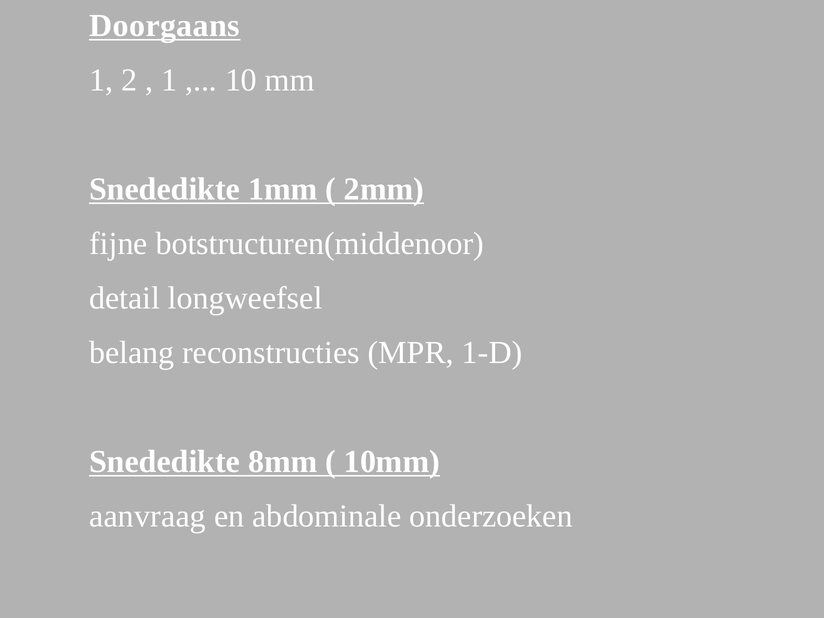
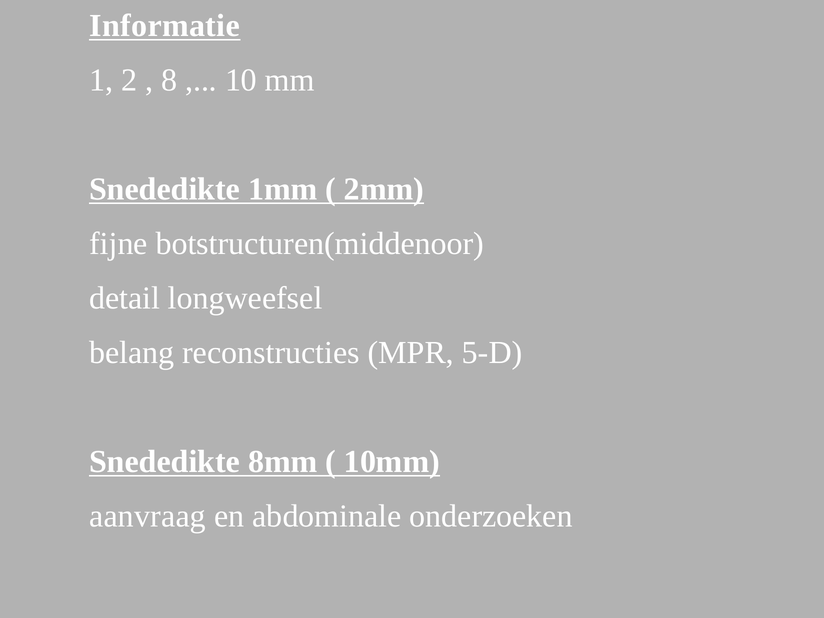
Doorgaans: Doorgaans -> Informatie (165, 25)
1: 1 -> 8 (169, 80)
1-D: 1-D -> 5-D (492, 353)
